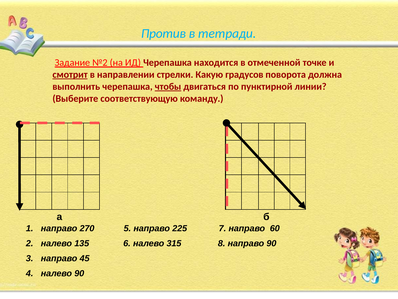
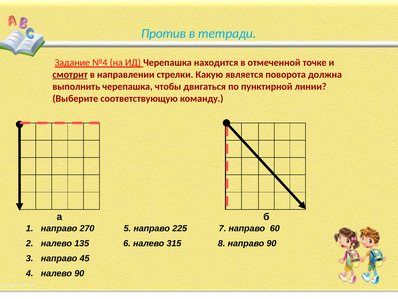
№2: №2 -> №4 (100, 63)
градусов: градусов -> является (244, 74)
чтобы underline: present -> none (168, 86)
